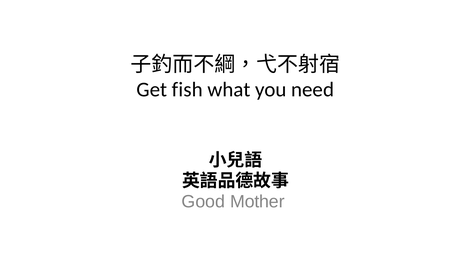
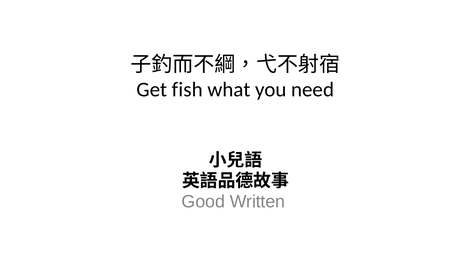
Mother: Mother -> Written (257, 202)
